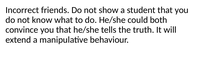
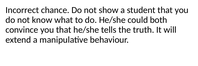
friends: friends -> chance (55, 10)
